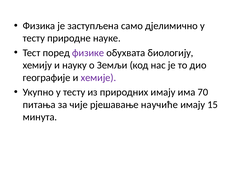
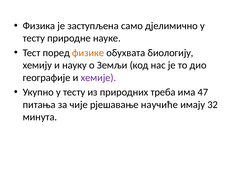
физике colour: purple -> orange (88, 53)
природних имају: имају -> треба (163, 92)
70: 70 -> 47 (203, 92)
15: 15 -> 32 (213, 104)
